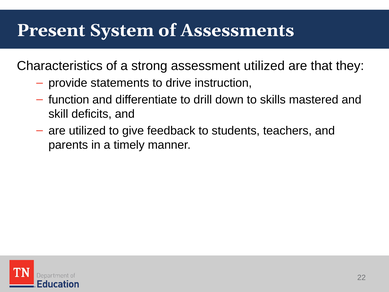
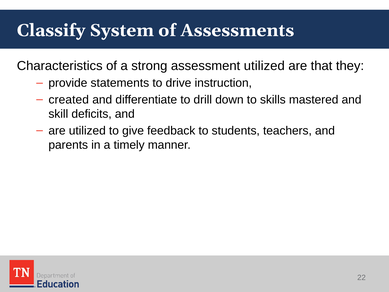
Present: Present -> Classify (51, 30)
function: function -> created (69, 100)
